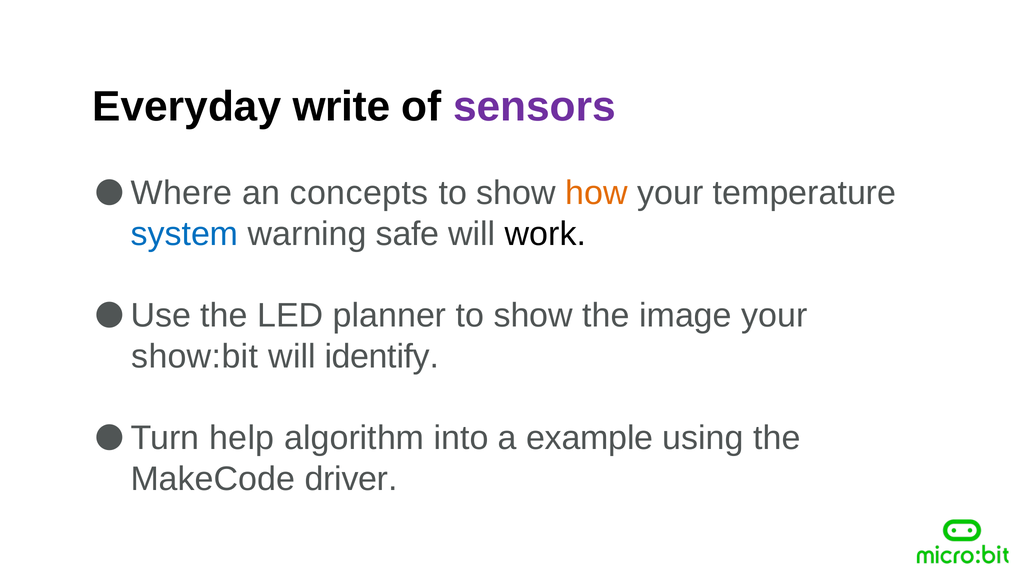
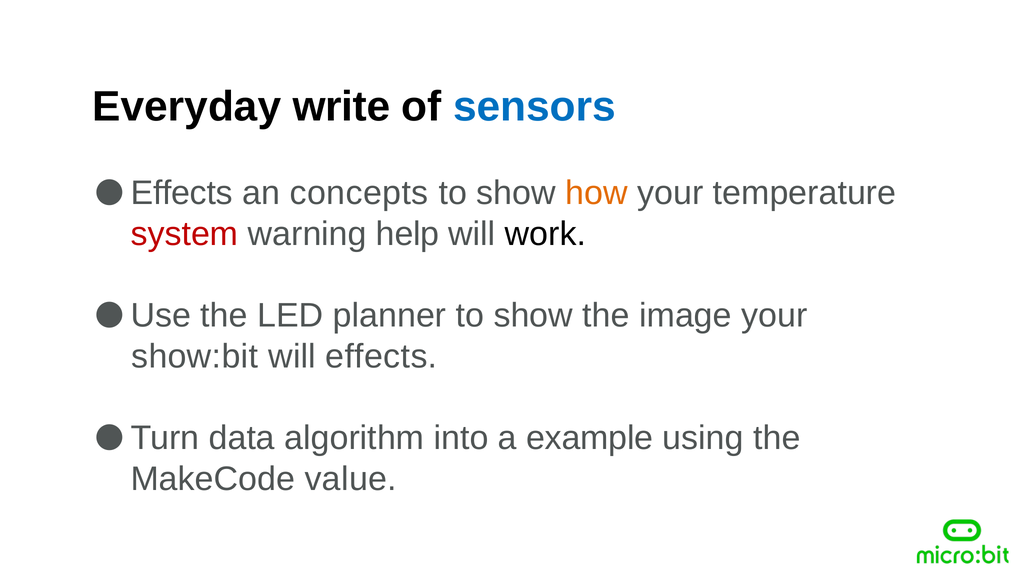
sensors colour: purple -> blue (535, 107)
Where: Where -> Effects (182, 193)
system colour: blue -> red (184, 234)
safe: safe -> help (408, 234)
will identify: identify -> effects (381, 356)
help: help -> data (242, 438)
driver: driver -> value (351, 479)
